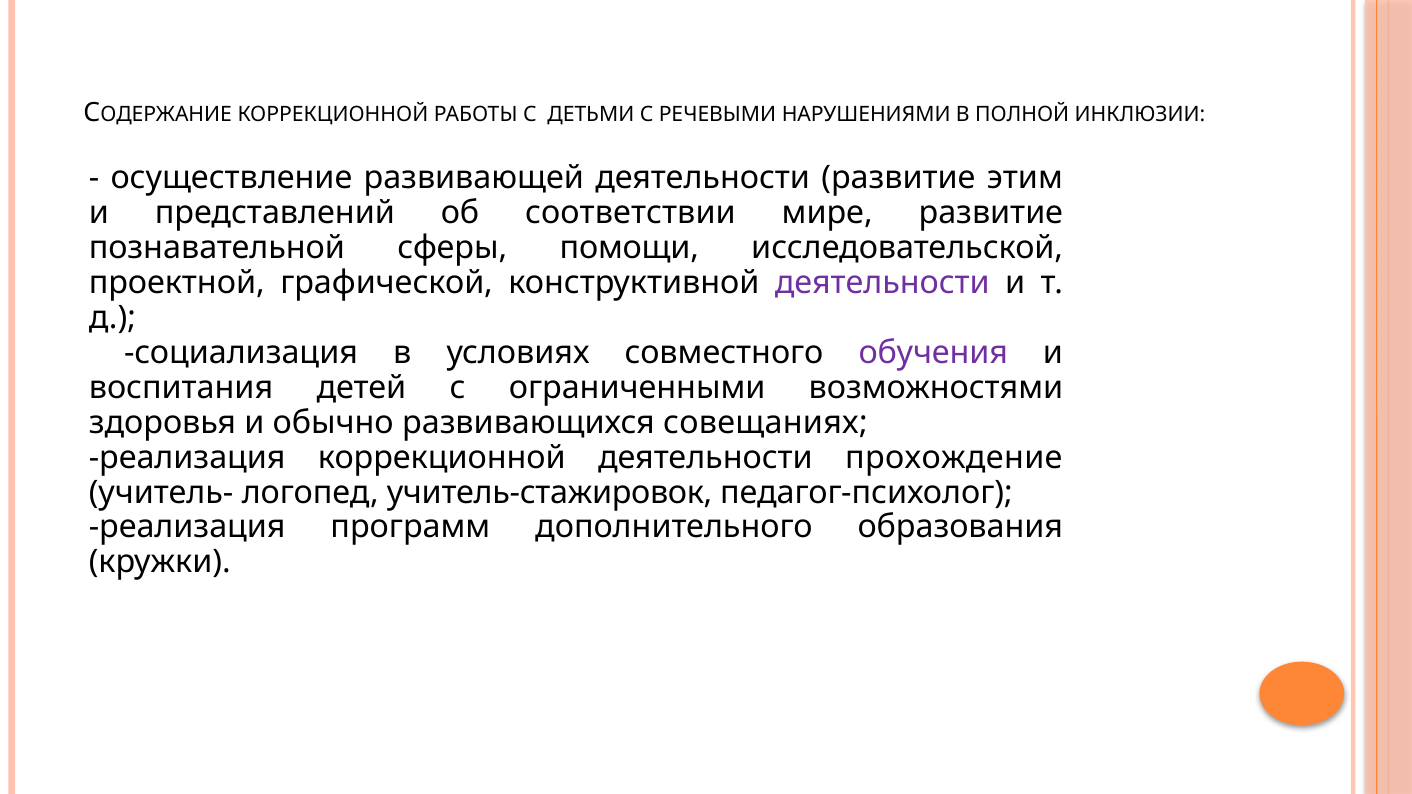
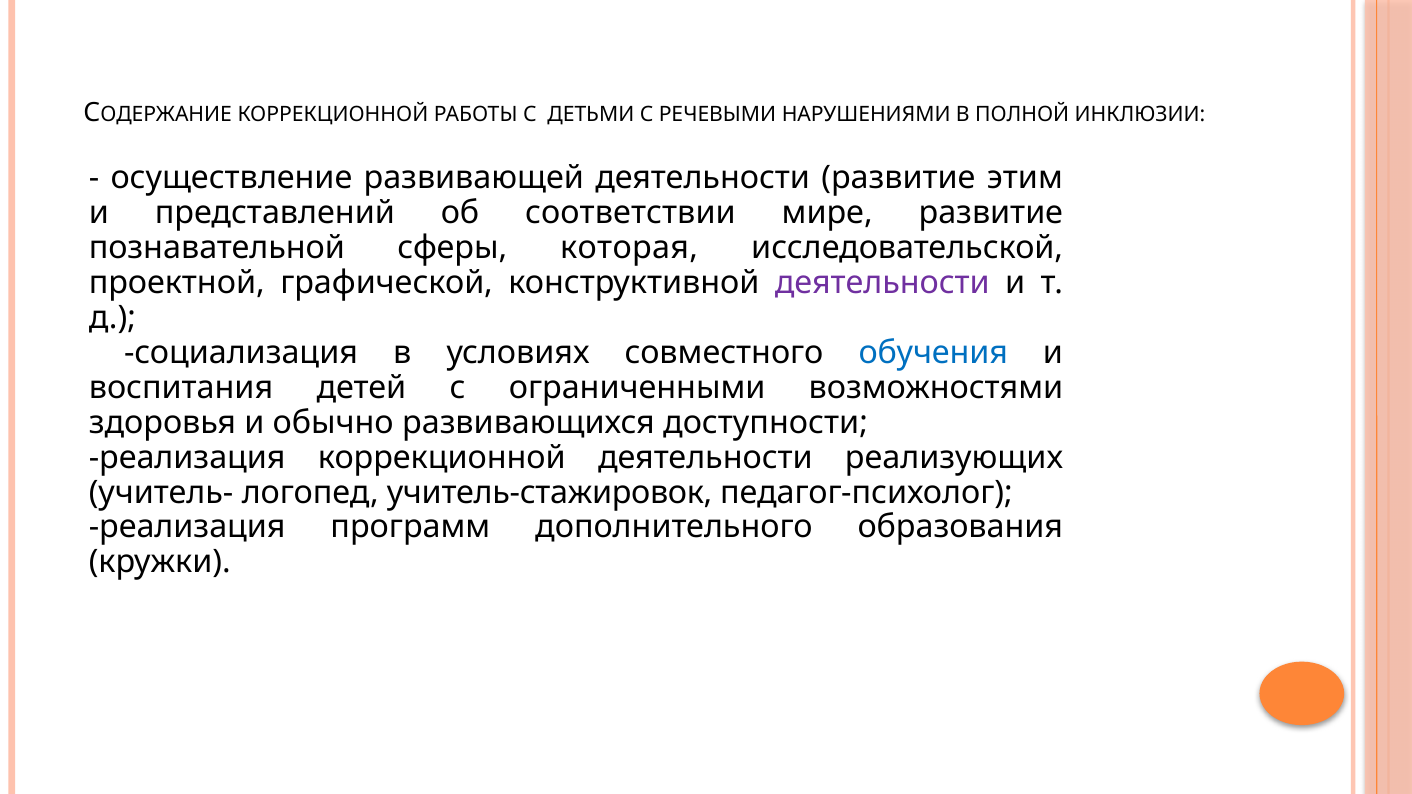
помощи: помощи -> которая (629, 248)
обучения colour: purple -> blue (933, 353)
совещаниях: совещаниях -> доступности (766, 423)
прохождение: прохождение -> реализующих (954, 458)
